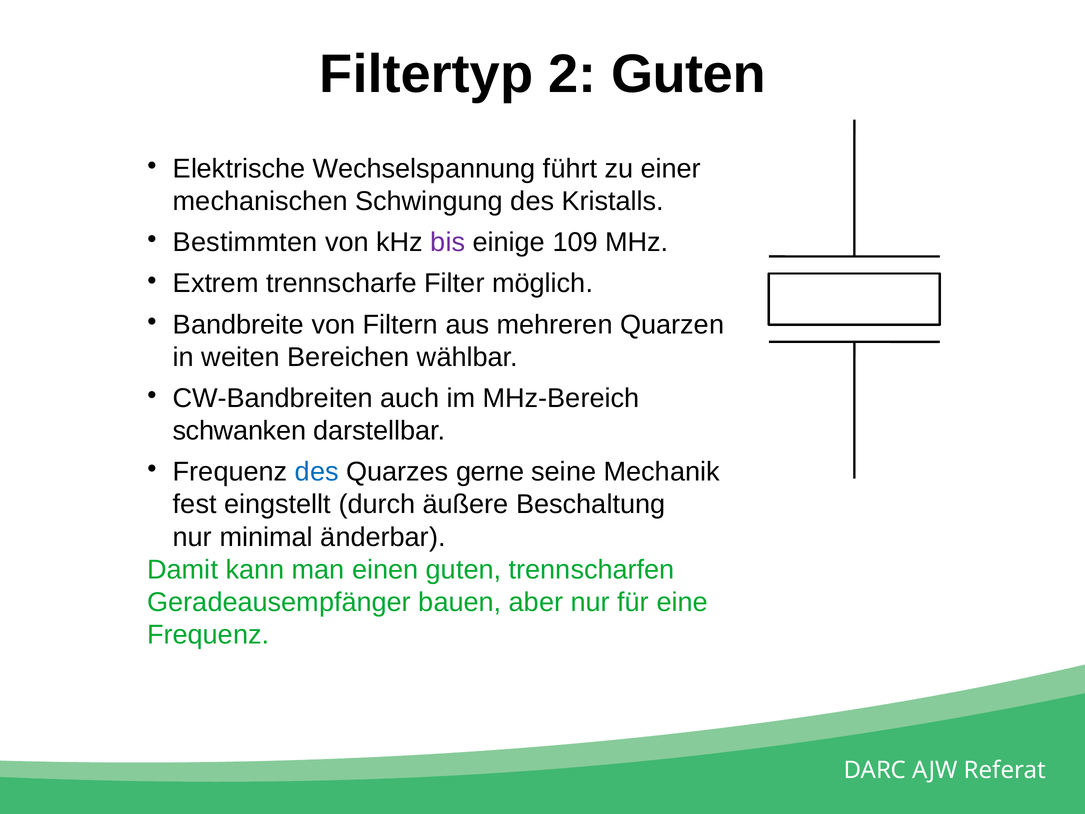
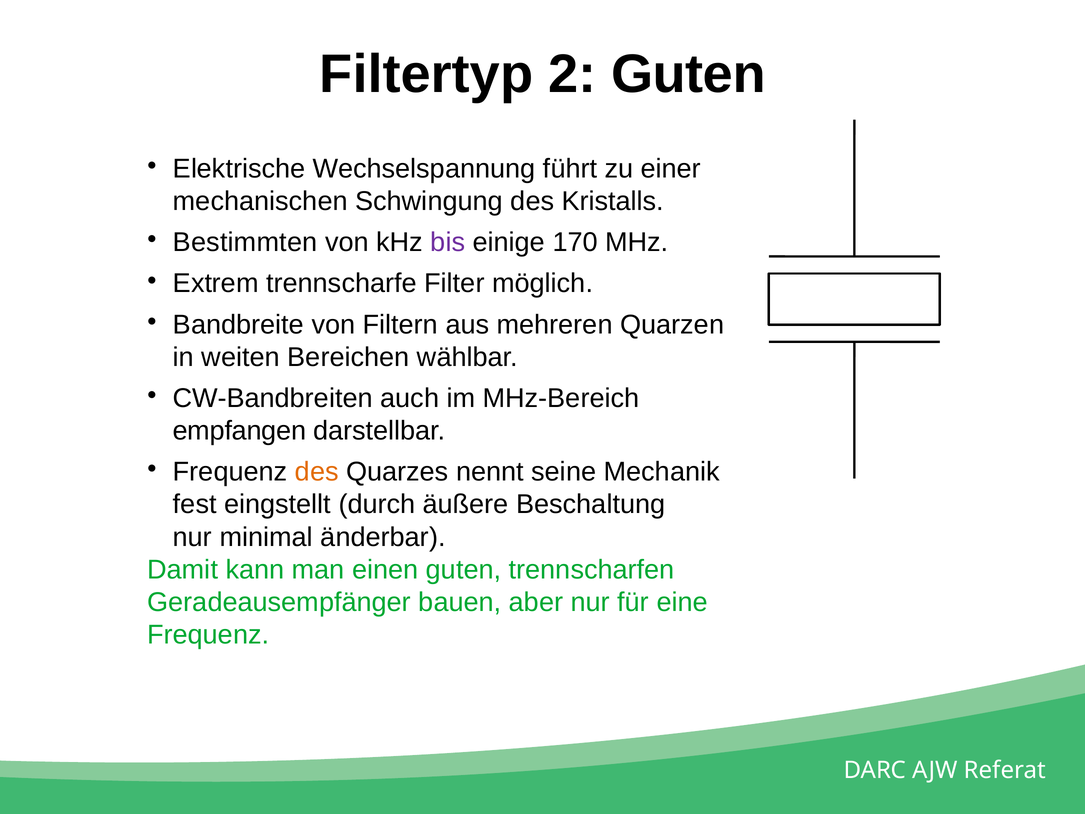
109: 109 -> 170 (575, 242)
schwanken: schwanken -> empfangen (239, 431)
des colour: blue -> orange (317, 472)
gerne: gerne -> nennt (490, 472)
